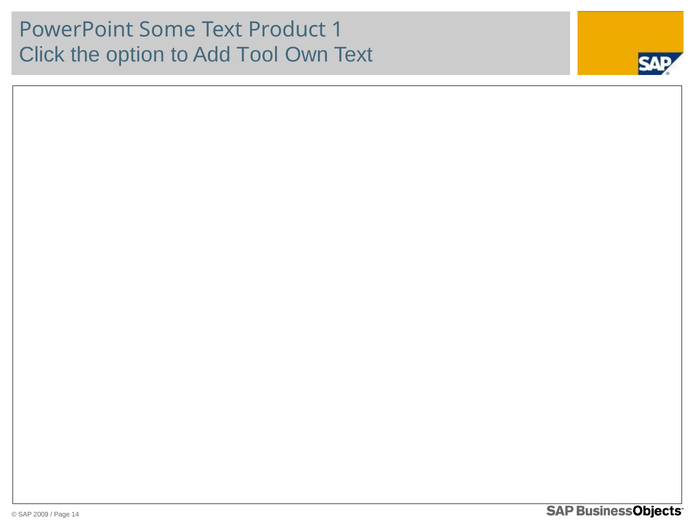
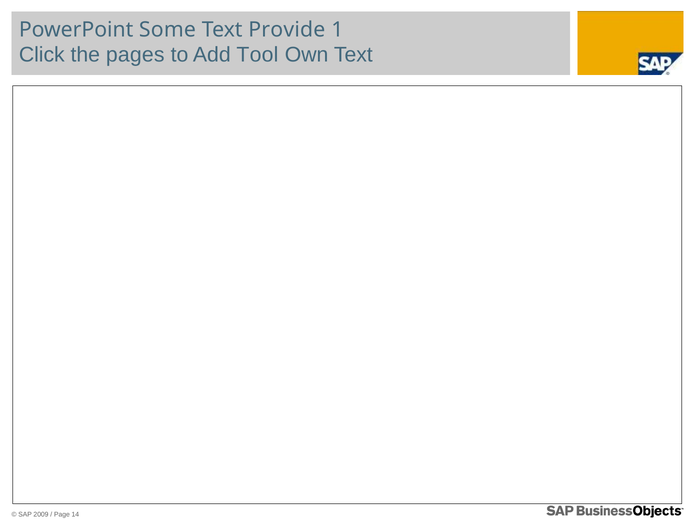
Product: Product -> Provide (287, 30)
option: option -> pages (135, 55)
